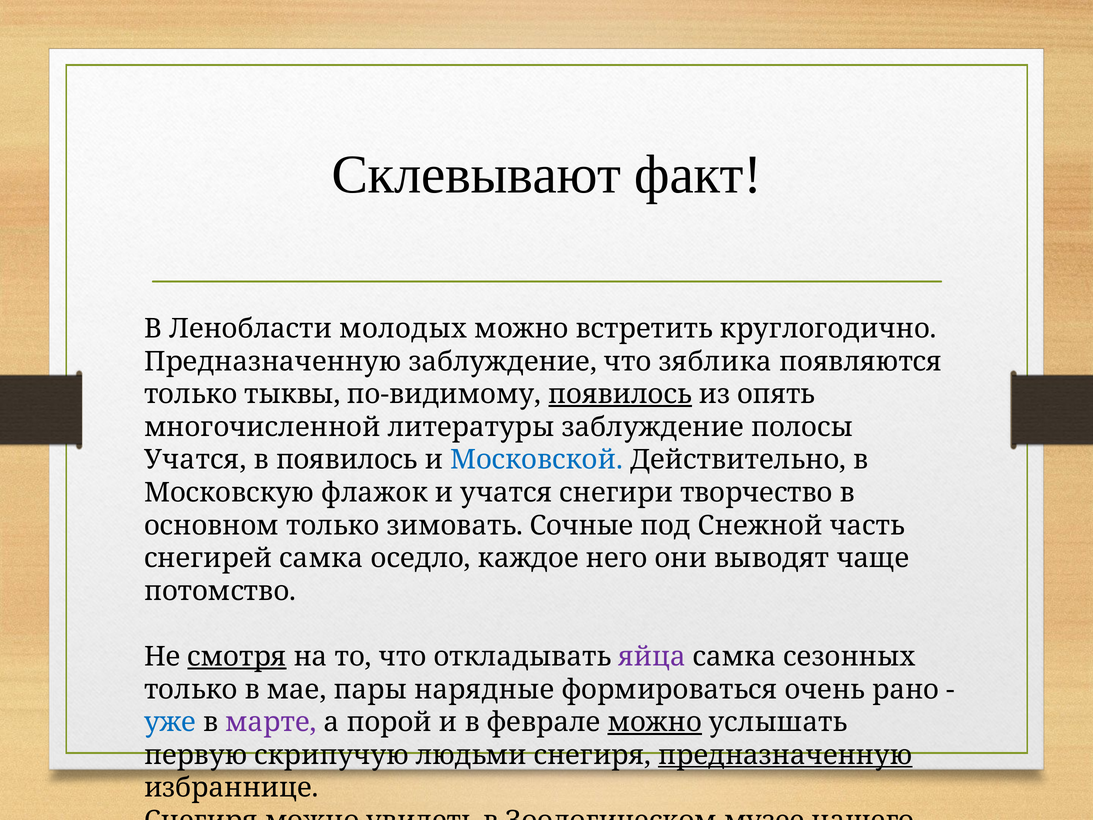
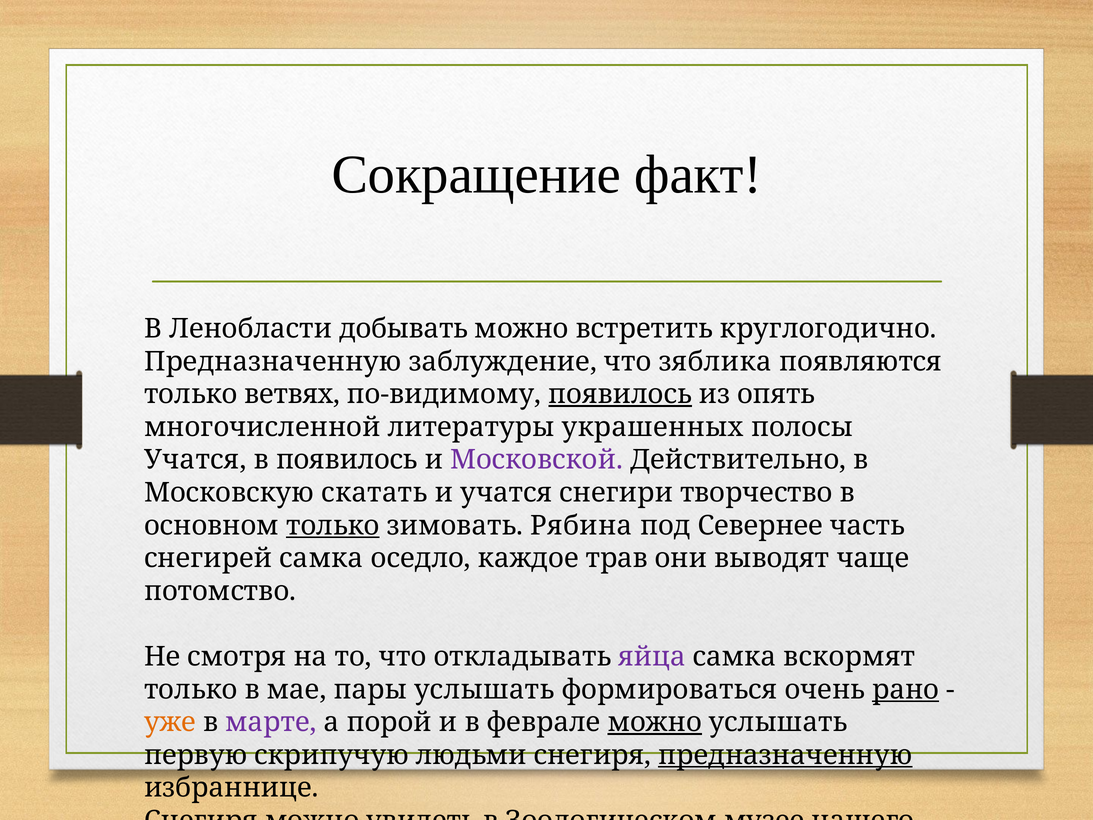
Склевывают: Склевывают -> Сокращение (476, 175)
молодых: молодых -> добывать (403, 329)
тыквы: тыквы -> ветвях (292, 394)
литературы заблуждение: заблуждение -> украшенных (653, 427)
Московской colour: blue -> purple (537, 460)
флажок: флажок -> скатать (374, 493)
только underline: none -> present (333, 525)
Сочные: Сочные -> Рябина (581, 525)
Снежной: Снежной -> Севернее (760, 525)
него: него -> трав (617, 558)
смотря underline: present -> none (237, 657)
сезонных: сезонных -> вскормят (849, 657)
пары нарядные: нарядные -> услышать (484, 689)
рано underline: none -> present (906, 689)
уже colour: blue -> orange (170, 722)
